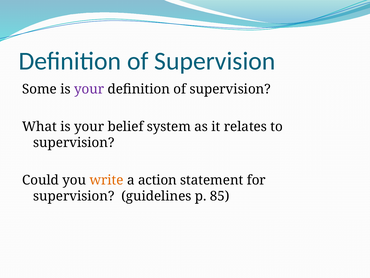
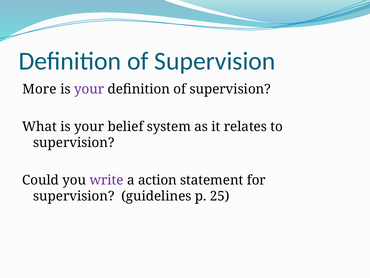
Some: Some -> More (39, 89)
write colour: orange -> purple (107, 180)
85: 85 -> 25 (220, 196)
